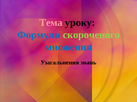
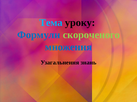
Тема colour: pink -> light blue (51, 23)
